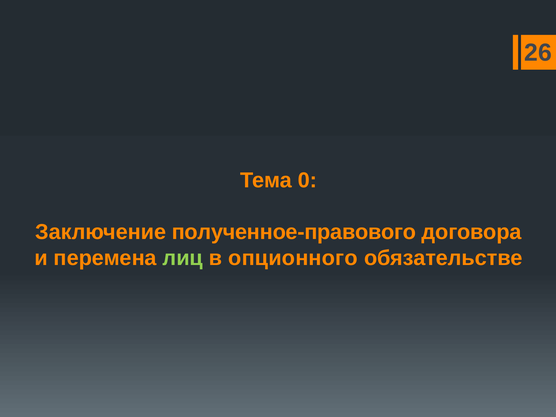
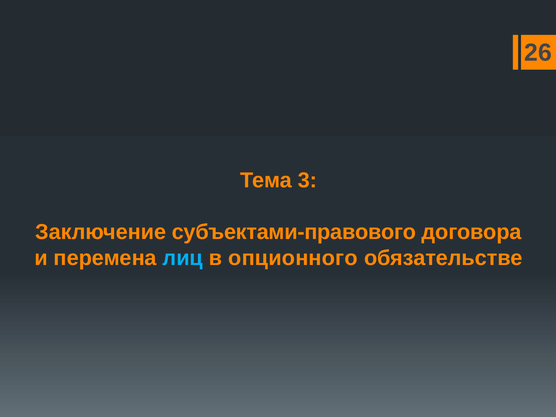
0: 0 -> 3 (307, 180)
полученное-правового: полученное-правового -> субъектами-правового (294, 232)
лиц colour: light green -> light blue (183, 258)
